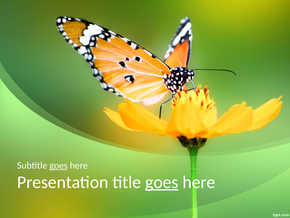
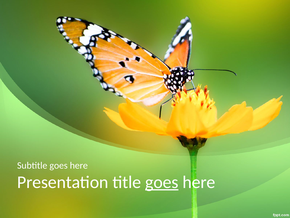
goes underline: present -> none (59, 165)
